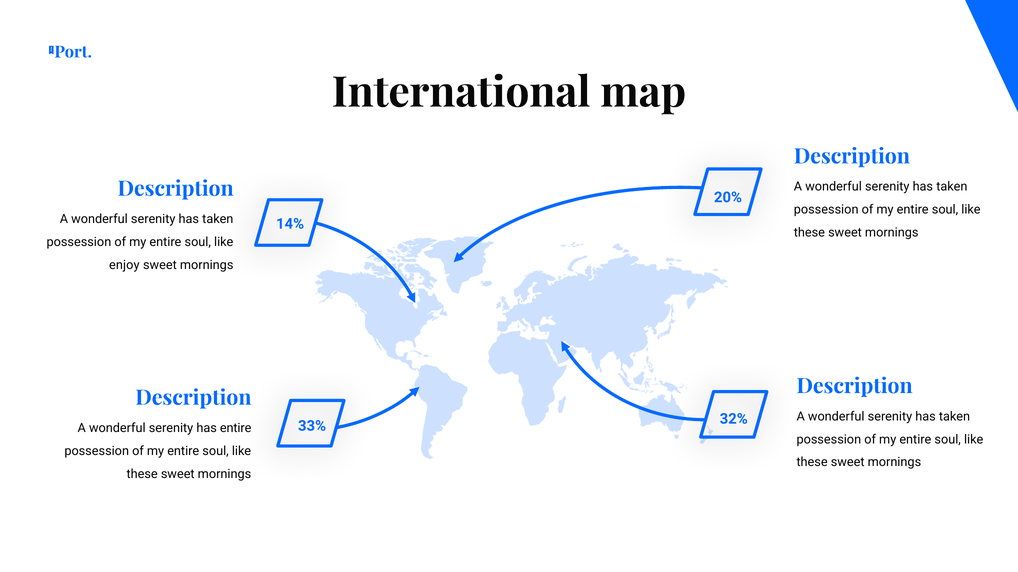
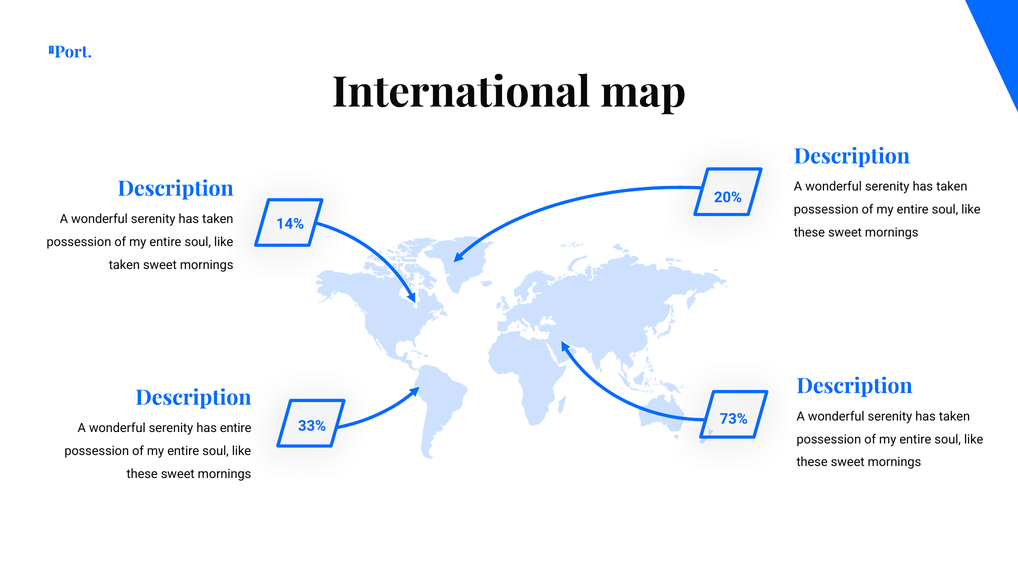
enjoy: enjoy -> taken (124, 265)
32%: 32% -> 73% (734, 419)
